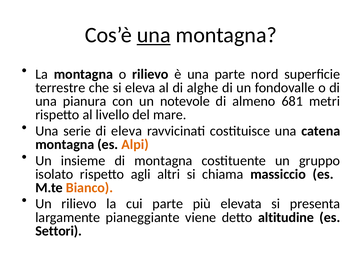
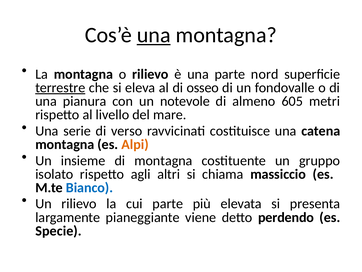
terrestre underline: none -> present (60, 88)
alghe: alghe -> osseo (203, 88)
681: 681 -> 605 (292, 101)
di eleva: eleva -> verso (127, 131)
Bianco colour: orange -> blue (90, 187)
altitudine: altitudine -> perdendo (286, 217)
Settori: Settori -> Specie (58, 231)
